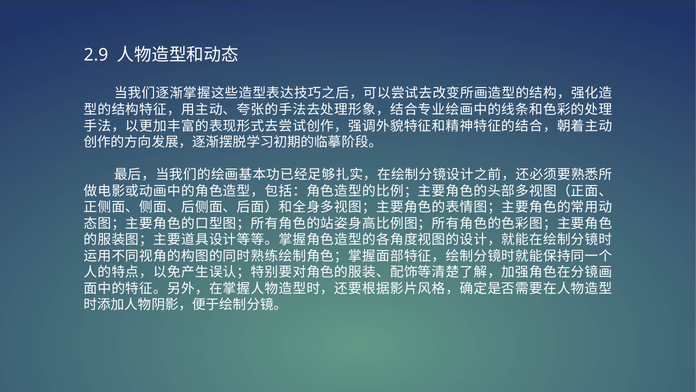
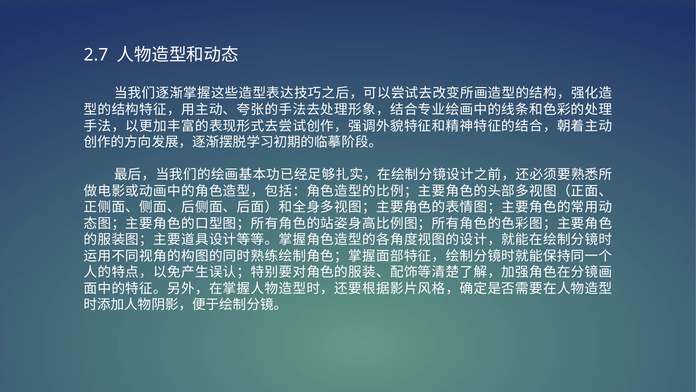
2.9: 2.9 -> 2.7 (96, 55)
